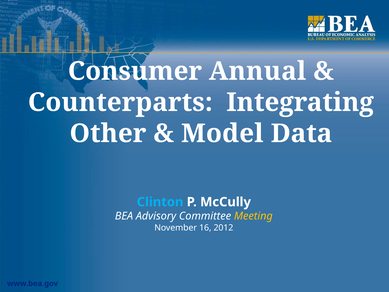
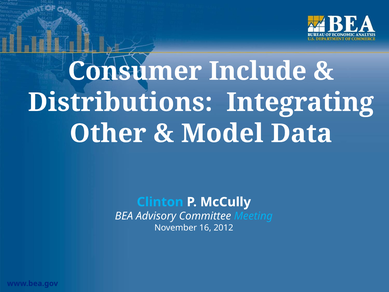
Annual: Annual -> Include (258, 71)
Counterparts: Counterparts -> Distributions (120, 102)
Meeting colour: yellow -> light blue (253, 216)
